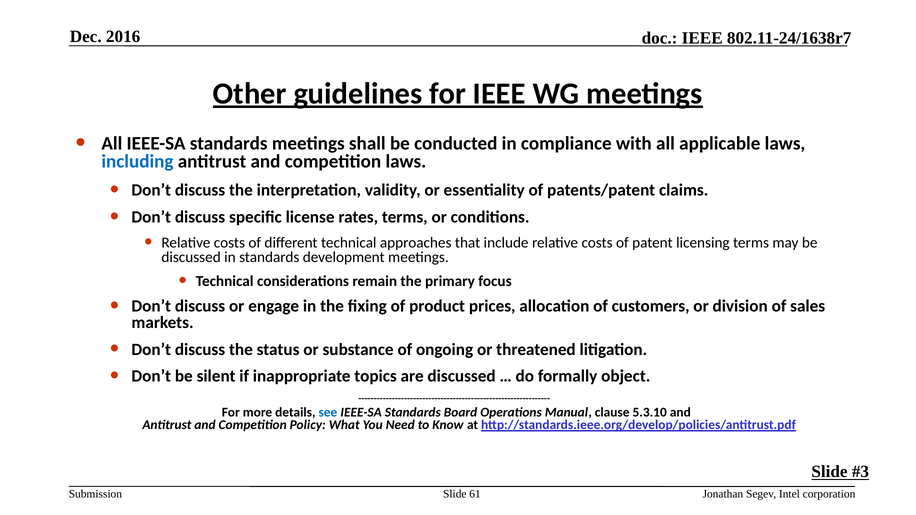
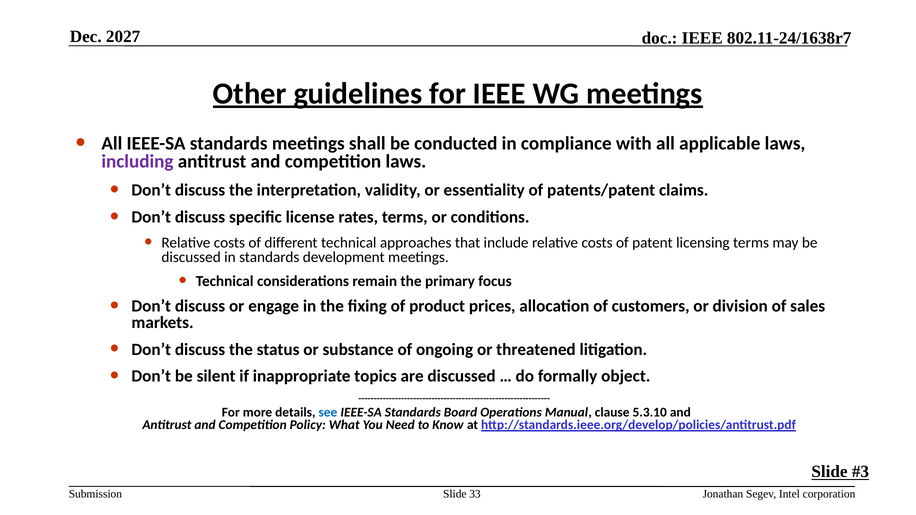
2016: 2016 -> 2027 (123, 36)
including colour: blue -> purple (137, 162)
61: 61 -> 33 (475, 494)
